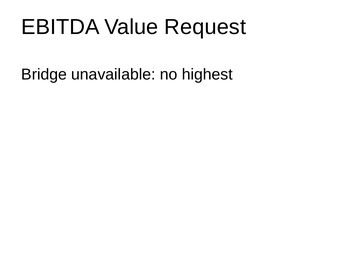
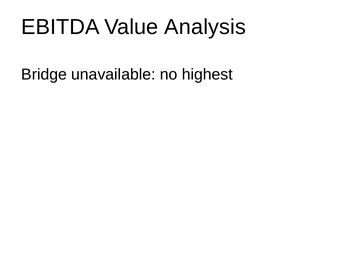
Request: Request -> Analysis (205, 27)
